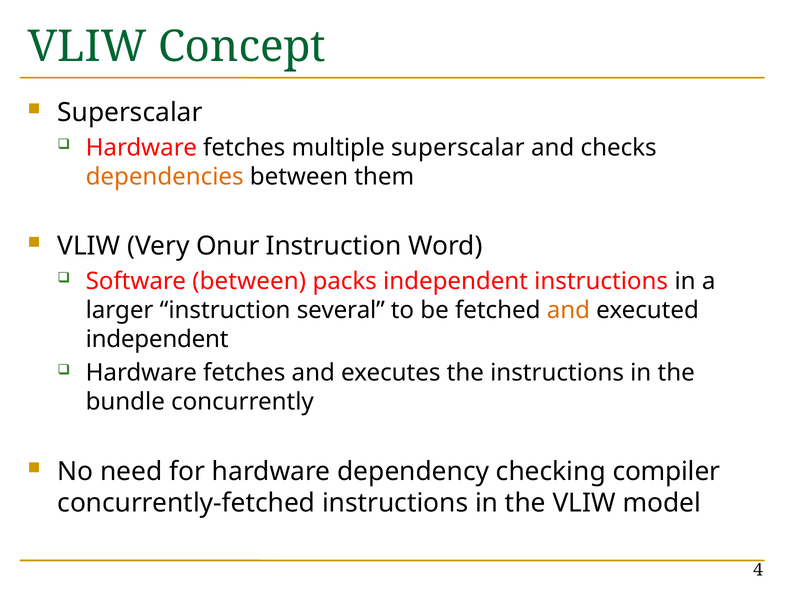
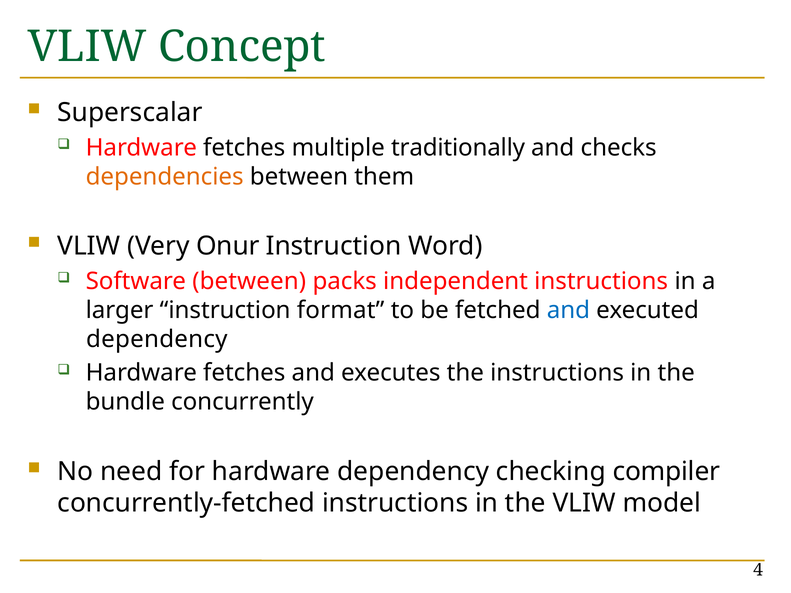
multiple superscalar: superscalar -> traditionally (458, 148)
several: several -> format (341, 310)
and colour: orange -> blue (568, 310)
independent: independent -> dependency (157, 339)
